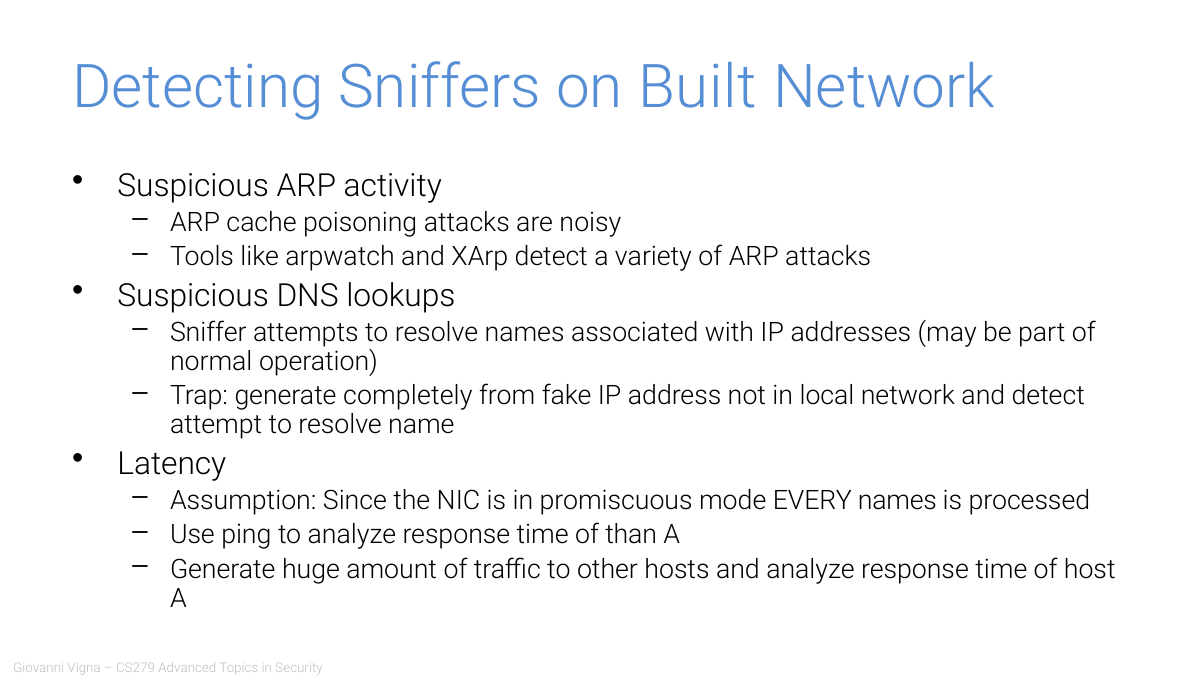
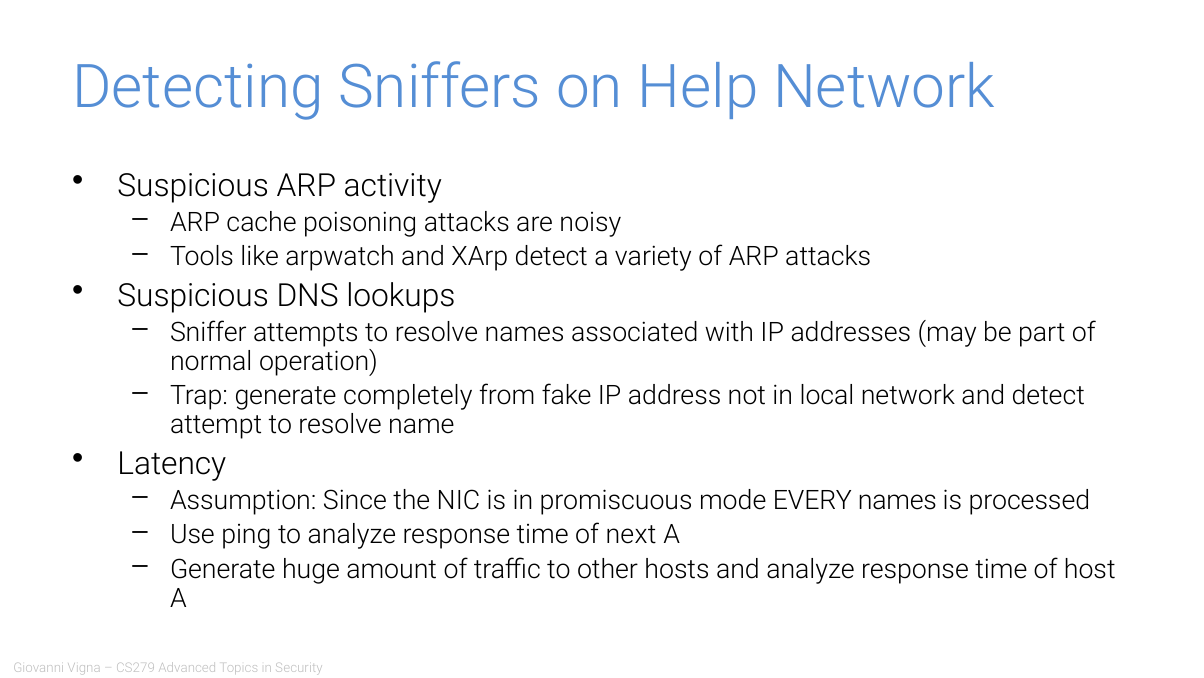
Built: Built -> Help (698, 88)
than: than -> next (631, 534)
